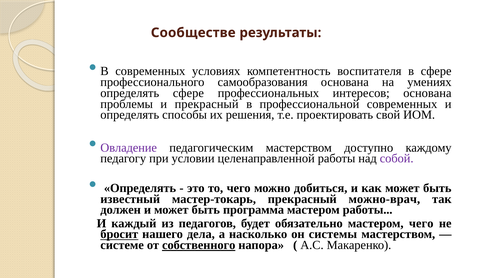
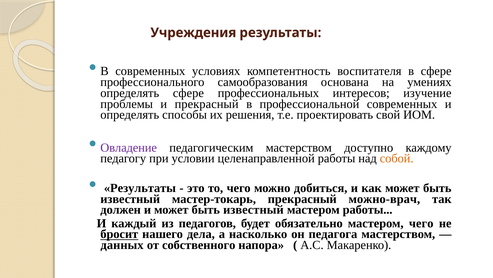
Сообществе: Сообществе -> Учреждения (193, 33)
интересов основана: основана -> изучение (427, 93)
собой colour: purple -> orange (397, 158)
Определять: Определять -> Результаты (140, 188)
и может быть программа: программа -> известный (253, 209)
системы: системы -> педагога (333, 234)
системе: системе -> данных (122, 245)
собственного underline: present -> none (199, 245)
